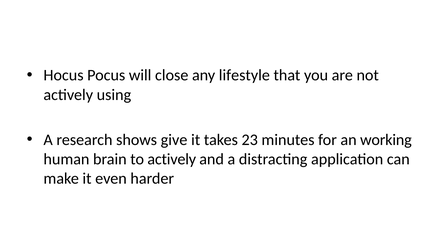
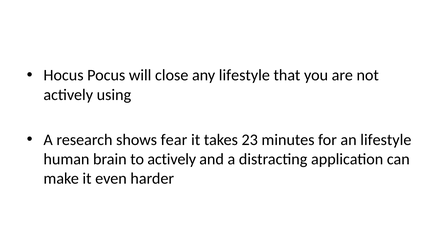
give: give -> fear (174, 140)
an working: working -> lifestyle (386, 140)
